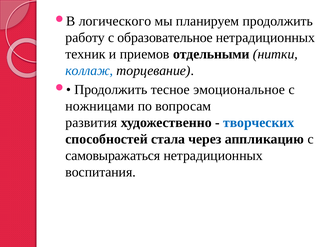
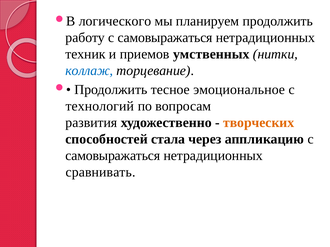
работу с образовательное: образовательное -> самовыражаться (165, 38)
отдельными: отдельными -> умственных (211, 54)
ножницами: ножницами -> технологий (100, 106)
творческих colour: blue -> orange (259, 123)
воспитания: воспитания -> сравнивать (101, 172)
